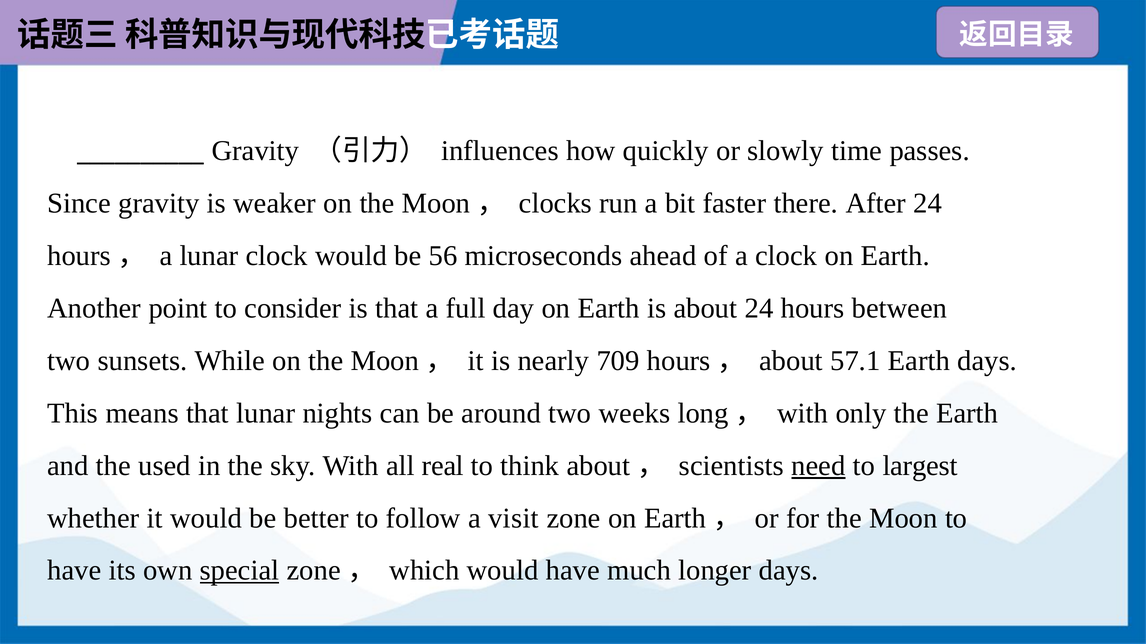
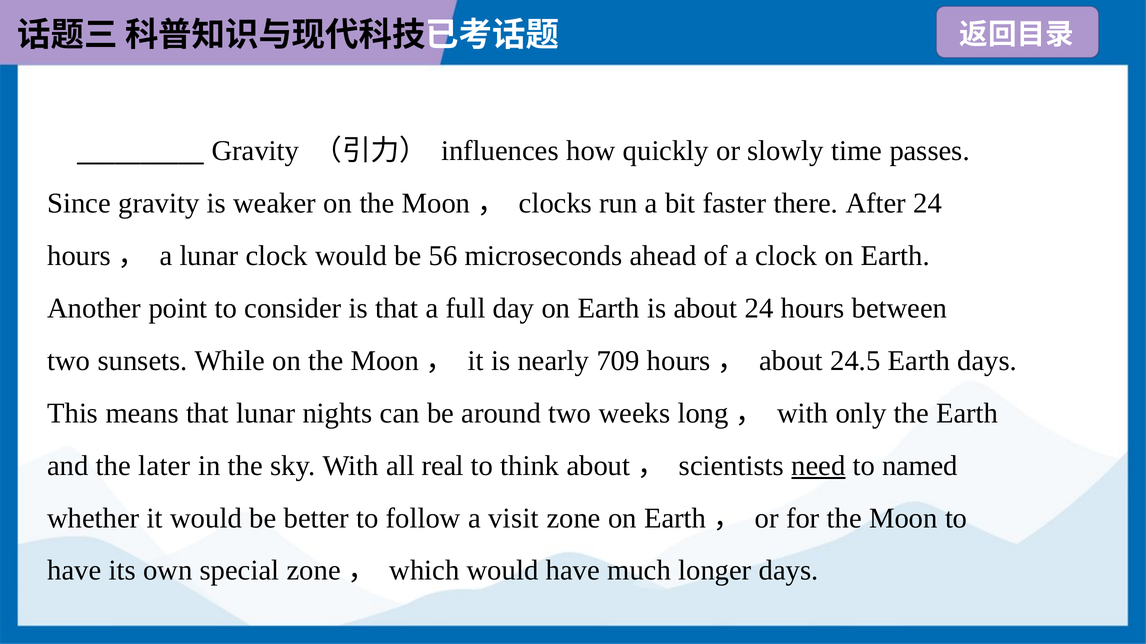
57.1: 57.1 -> 24.5 (855, 361)
used: used -> later (164, 466)
largest: largest -> named (920, 466)
special underline: present -> none (239, 571)
